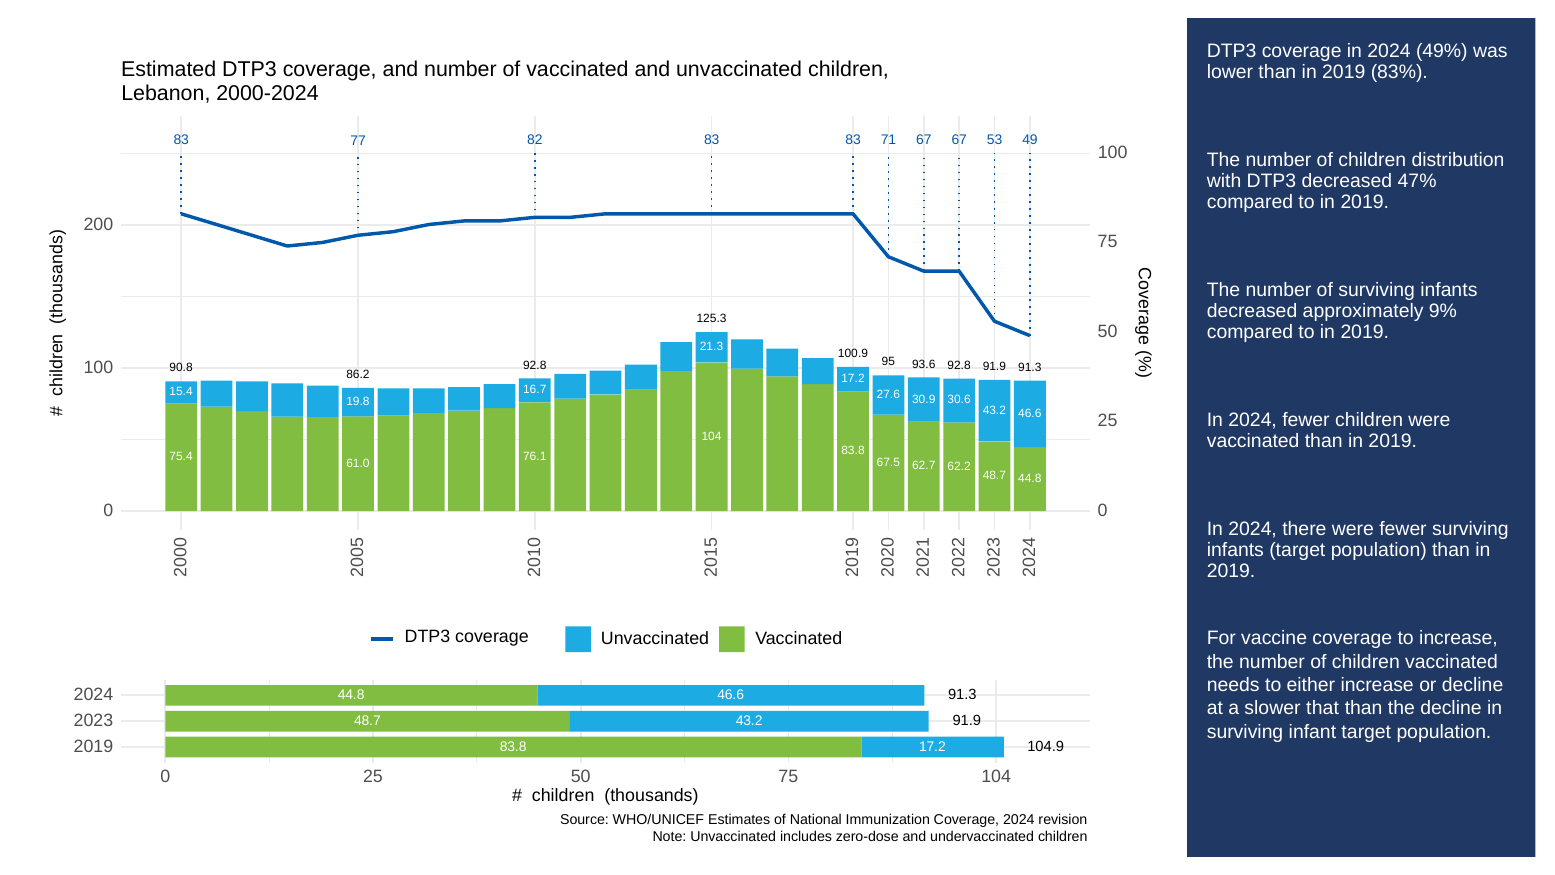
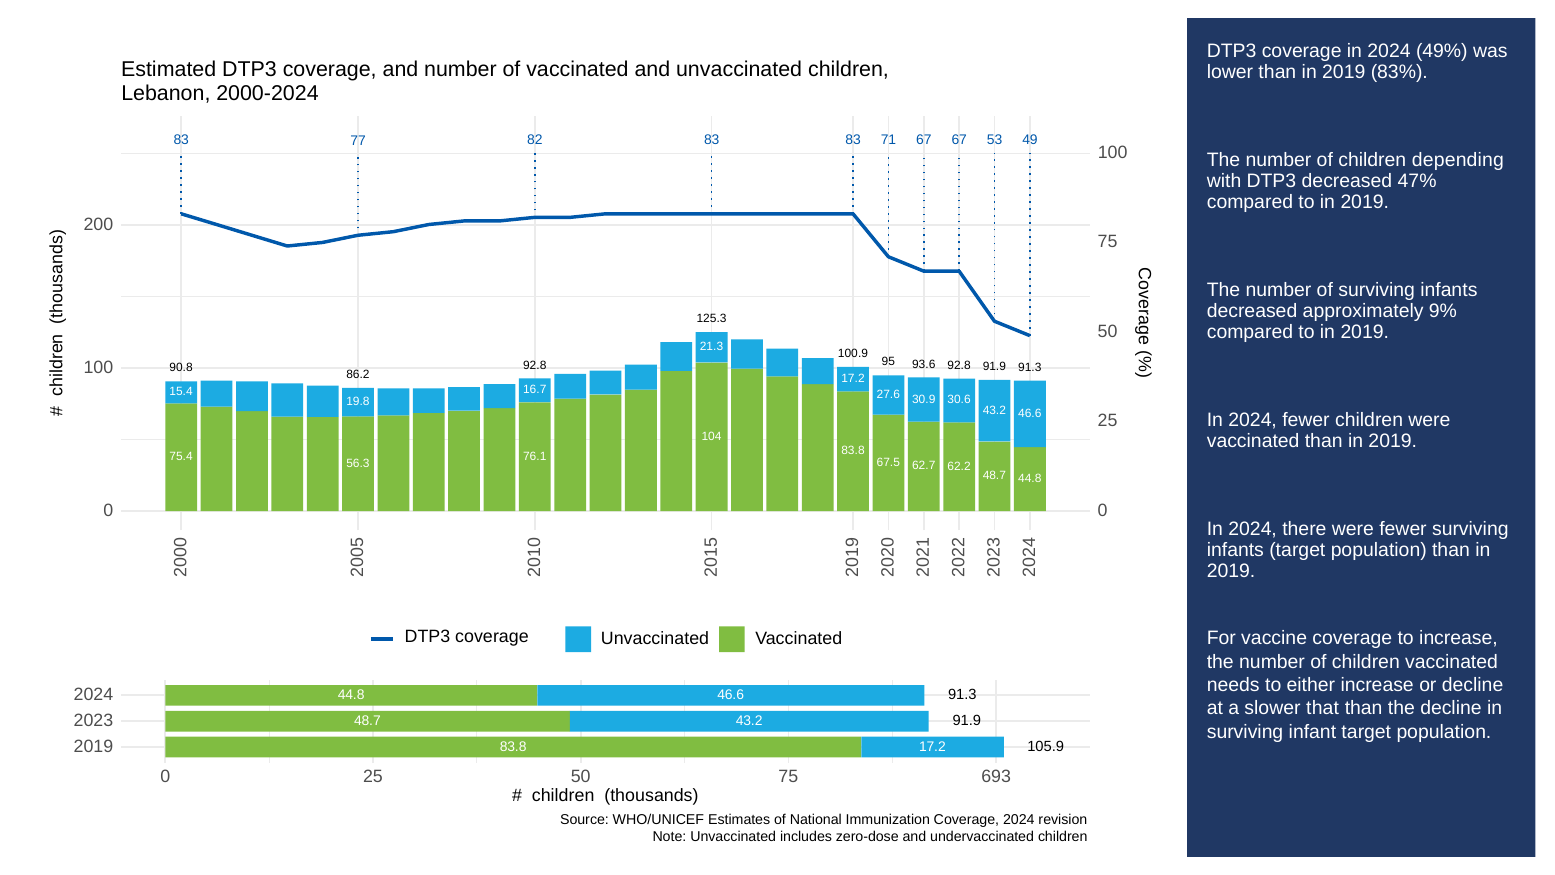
distribution: distribution -> depending (1458, 160)
61.0: 61.0 -> 56.3 (358, 463)
104.9: 104.9 -> 105.9 (1046, 746)
75 104: 104 -> 693 (996, 776)
